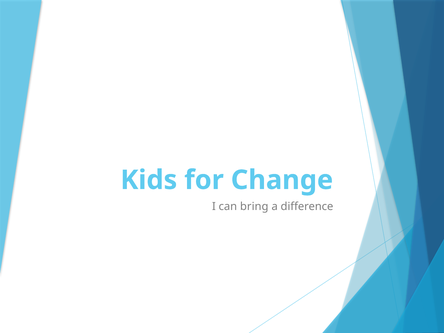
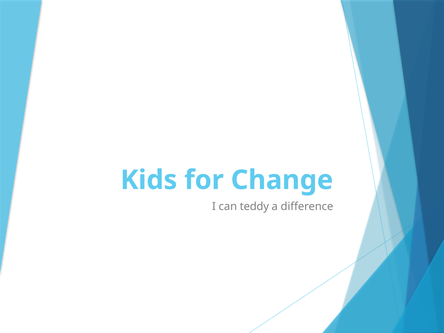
bring: bring -> teddy (254, 206)
